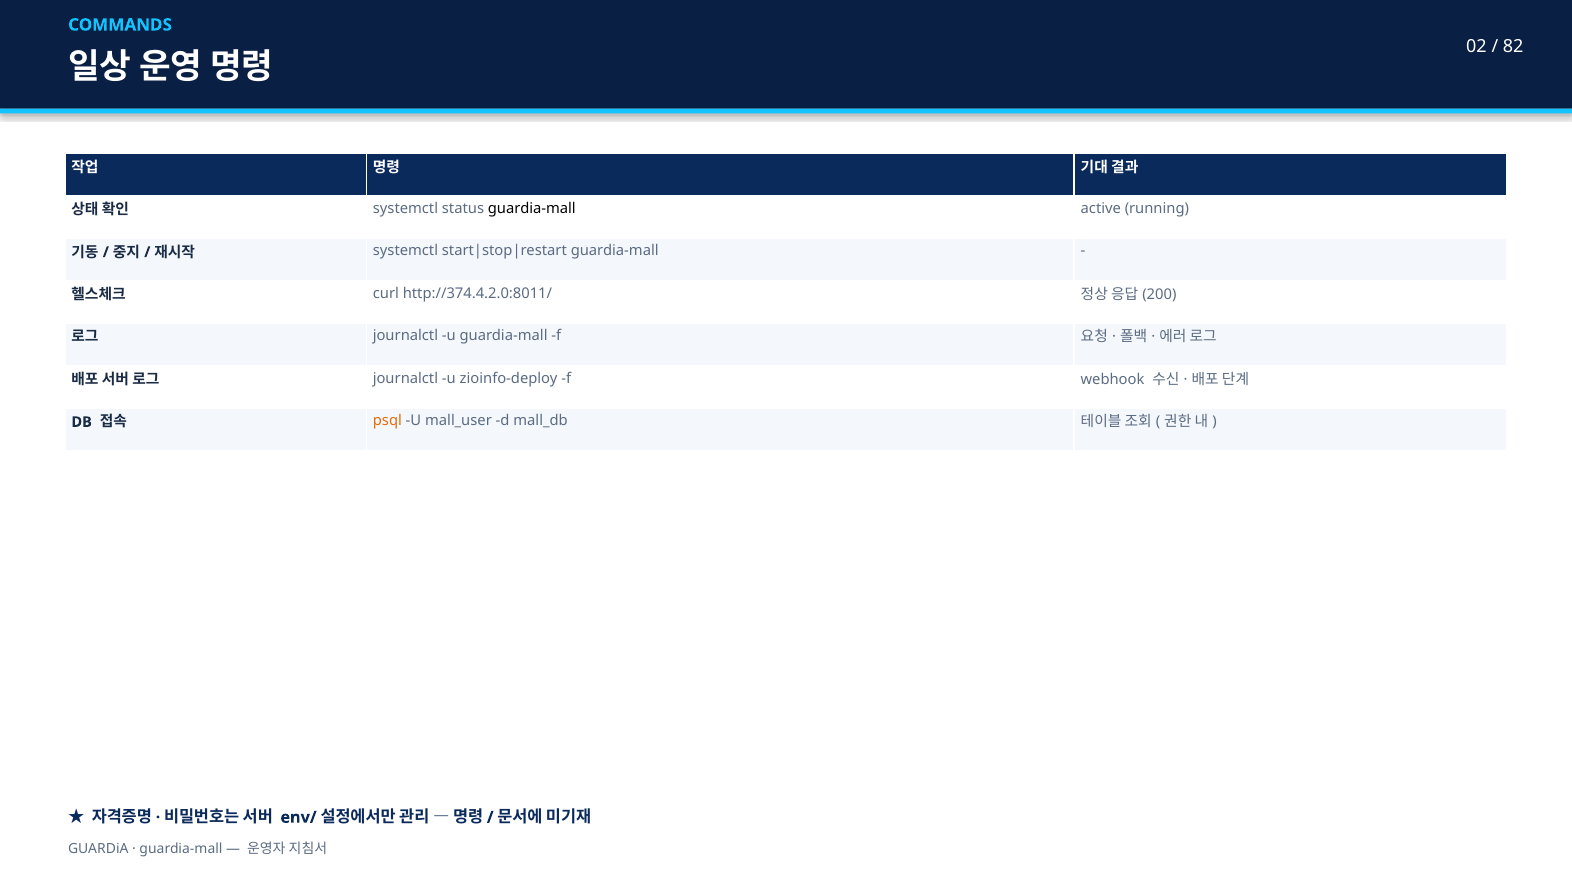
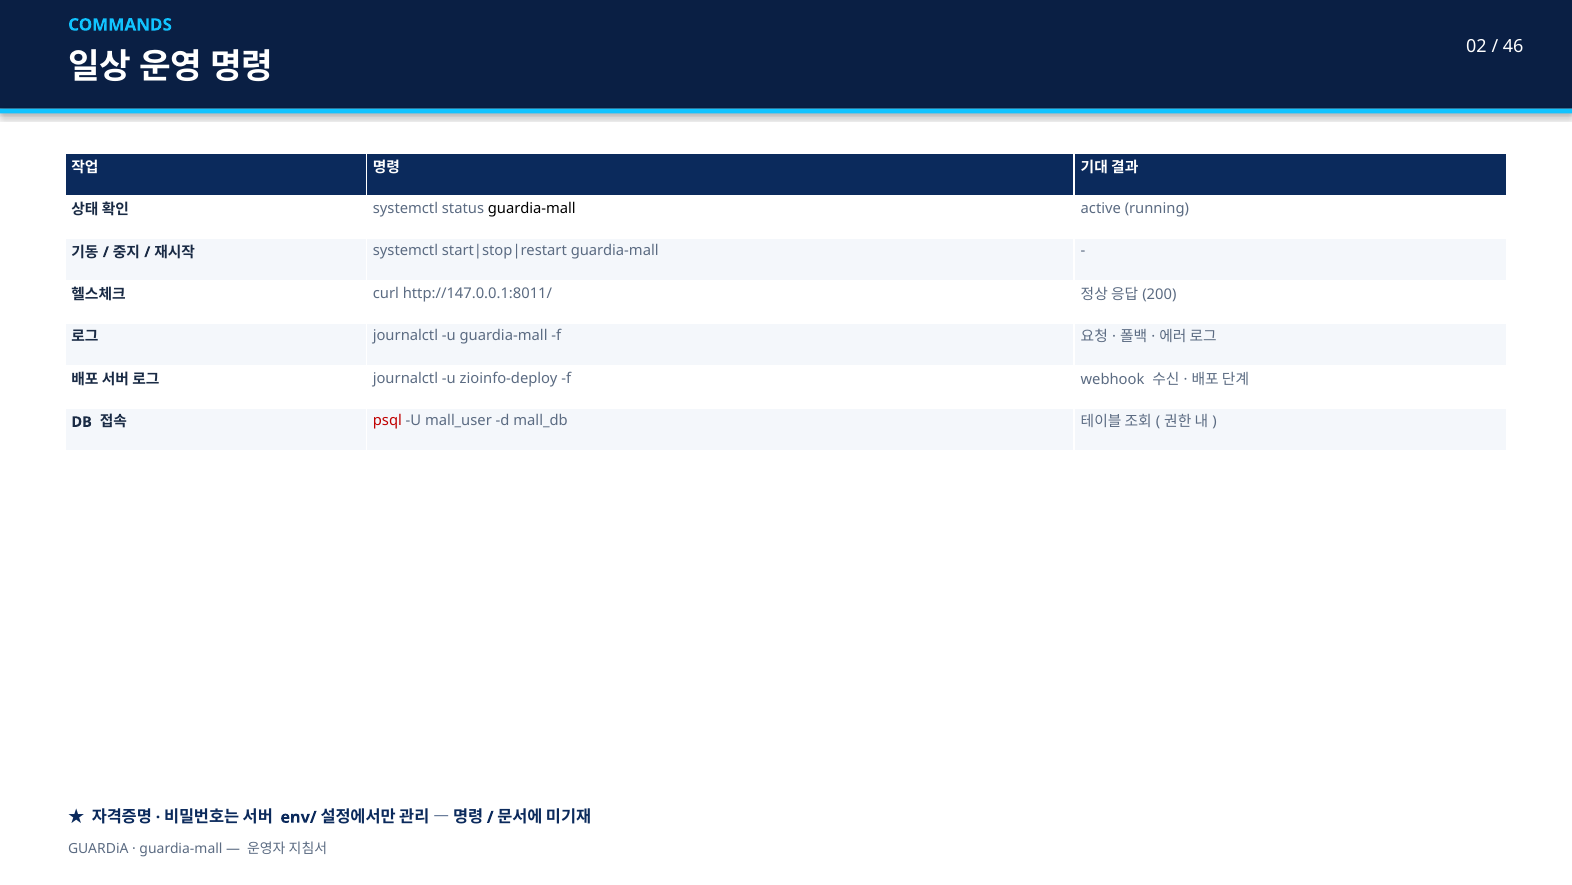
82: 82 -> 46 (1513, 47)
http://374.4.2.0:8011/: http://374.4.2.0:8011/ -> http://147.0.0.1:8011/ (477, 293)
psql colour: orange -> red (387, 420)
